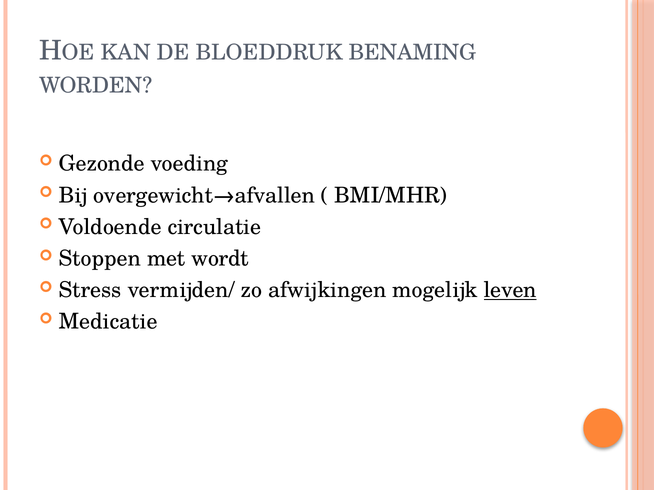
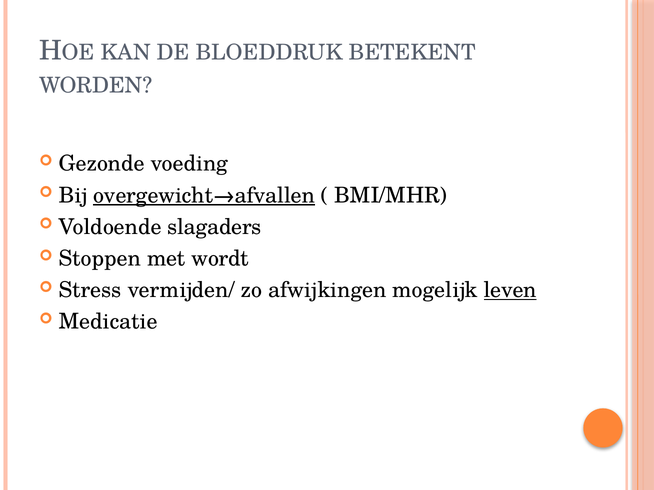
BENAMING: BENAMING -> BETEKENT (412, 53)
overgewicht→afvallen underline: none -> present (204, 196)
circulatie: circulatie -> slagaders (214, 227)
